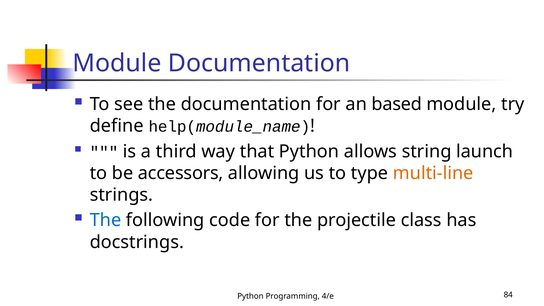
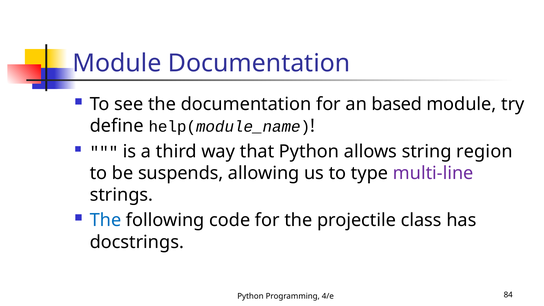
launch: launch -> region (485, 151)
accessors: accessors -> suspends (181, 173)
multi-line colour: orange -> purple (433, 173)
